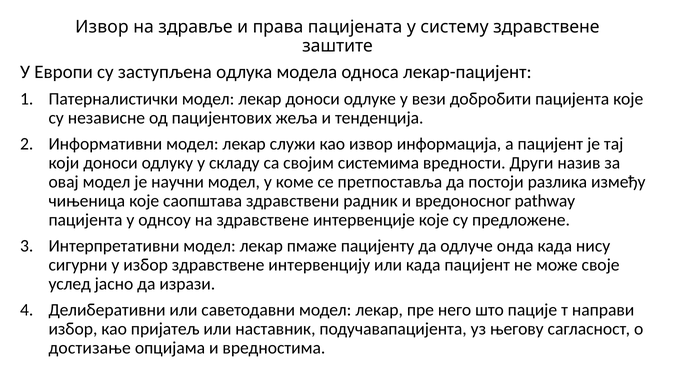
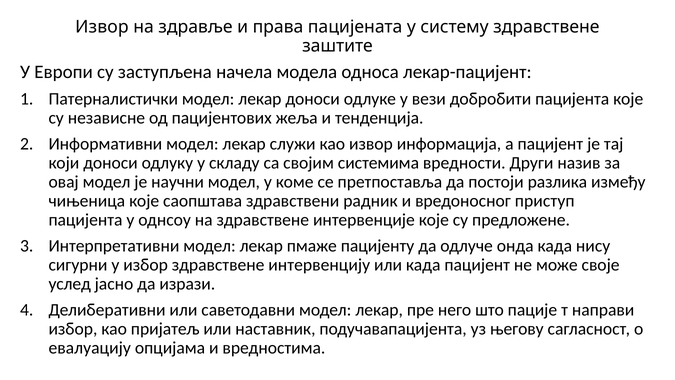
одлука: одлука -> начела (244, 72)
pathway: pathway -> приступ (545, 201)
достизање: достизање -> евалуацију (90, 347)
